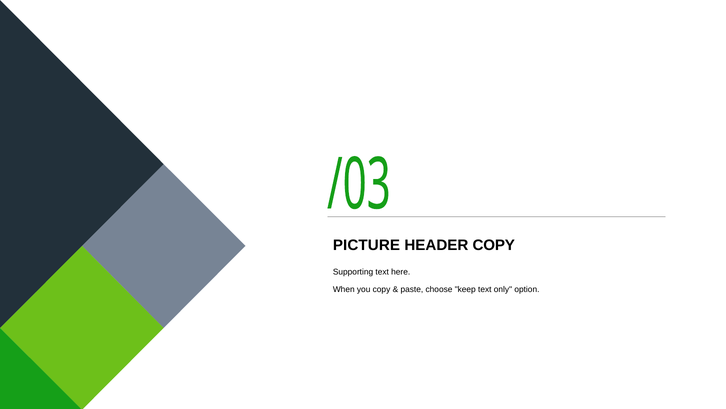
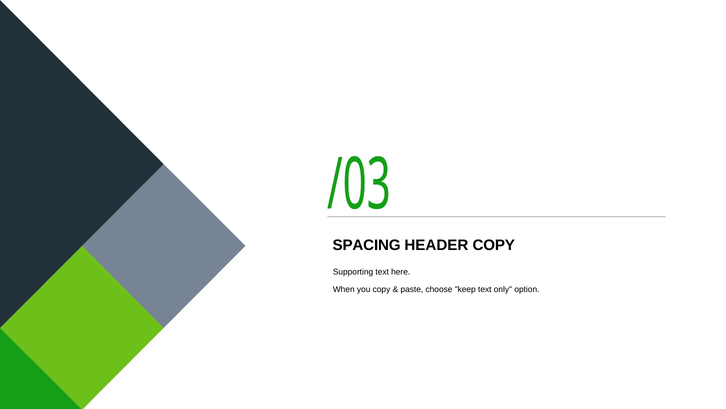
PICTURE: PICTURE -> SPACING (367, 245)
